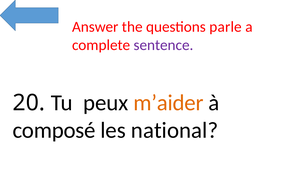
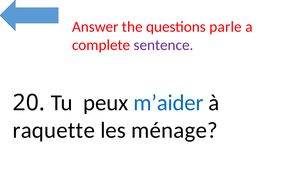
m’aider colour: orange -> blue (168, 103)
composé: composé -> raquette (54, 130)
national: national -> ménage (174, 130)
